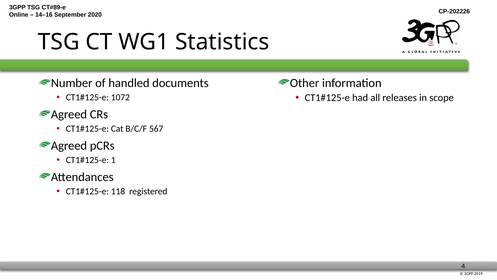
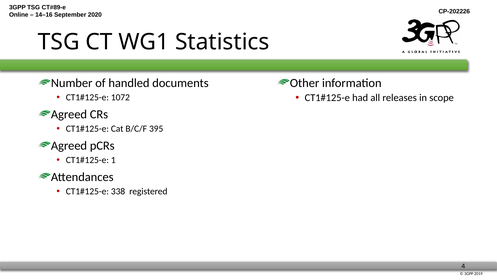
567: 567 -> 395 (156, 129)
118: 118 -> 338 (118, 191)
